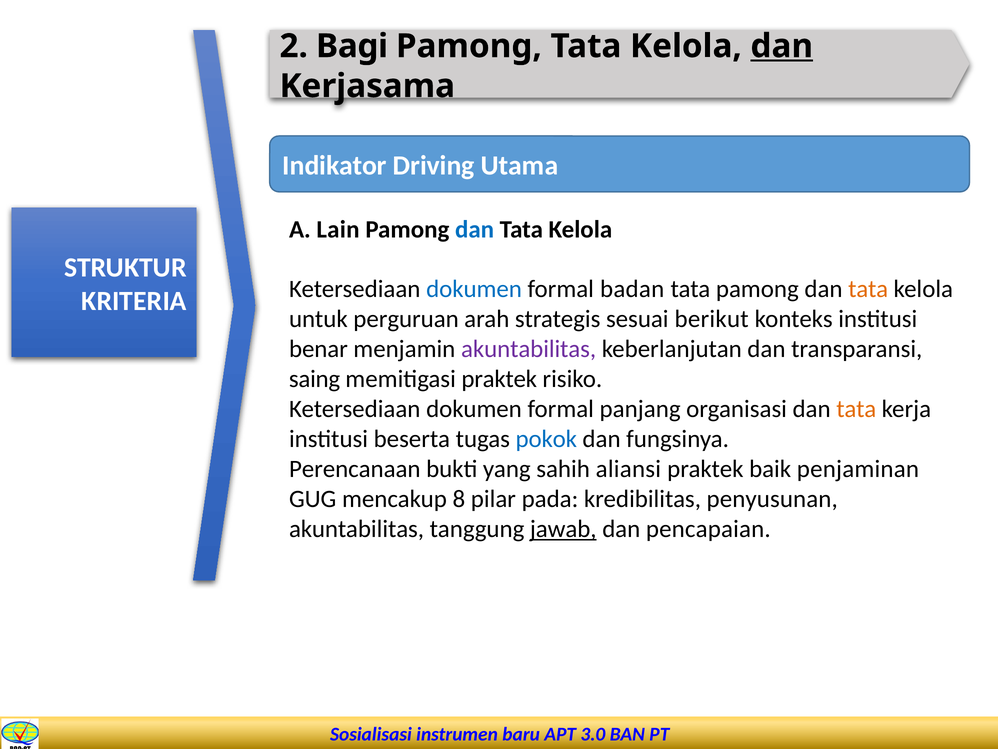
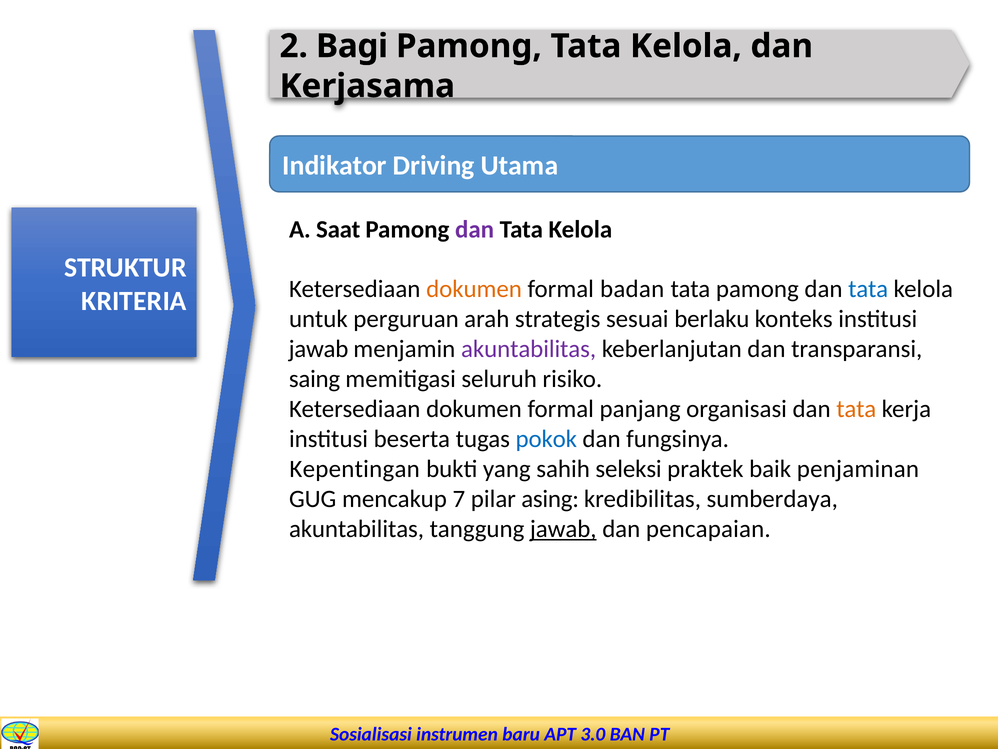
dan underline: present -> none (782, 46)
Lain: Lain -> Saat (338, 229)
dan colour: blue -> purple (475, 229)
dokumen colour: blue -> orange (474, 289)
tata colour: orange -> blue (868, 289)
berikut: berikut -> berlaku (712, 319)
benar: benar -> jawab (319, 349)
memitigasi praktek: praktek -> seluruh (499, 379)
Perencanaan: Perencanaan -> Kepentingan (355, 469)
aliansi: aliansi -> seleksi (629, 469)
8: 8 -> 7 (459, 499)
pada: pada -> asing (550, 499)
penyusunan: penyusunan -> sumberdaya (772, 499)
